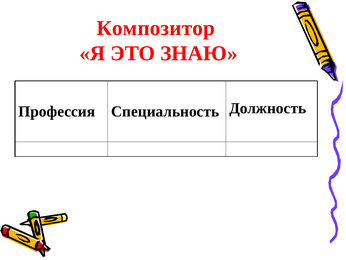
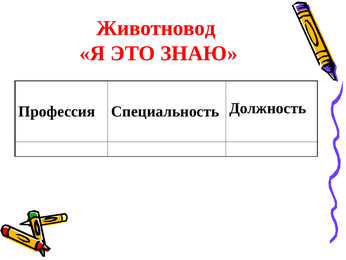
Композитор: Композитор -> Животновод (156, 28)
